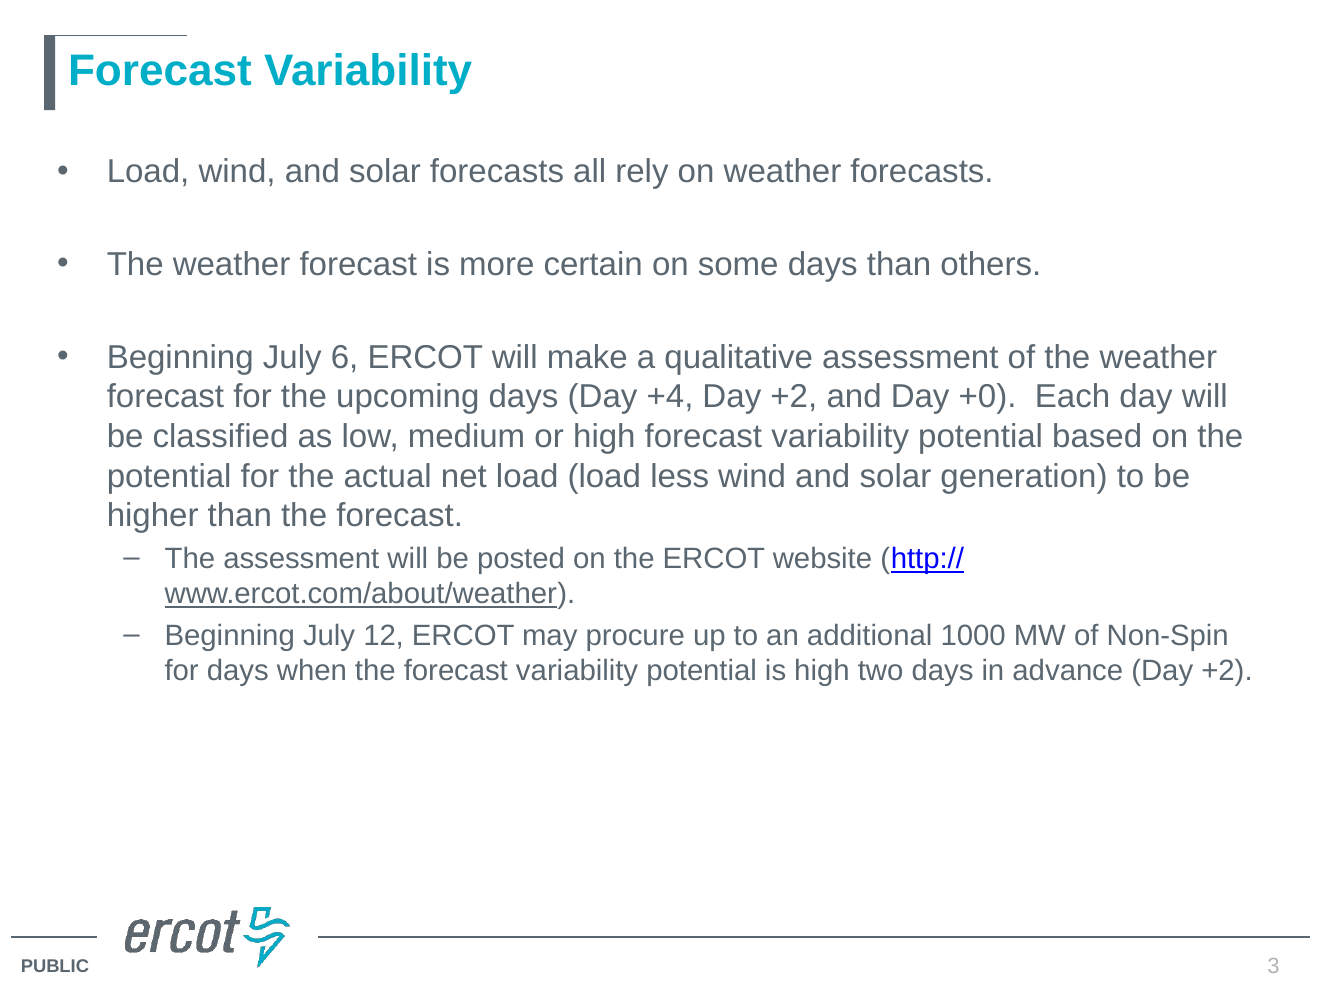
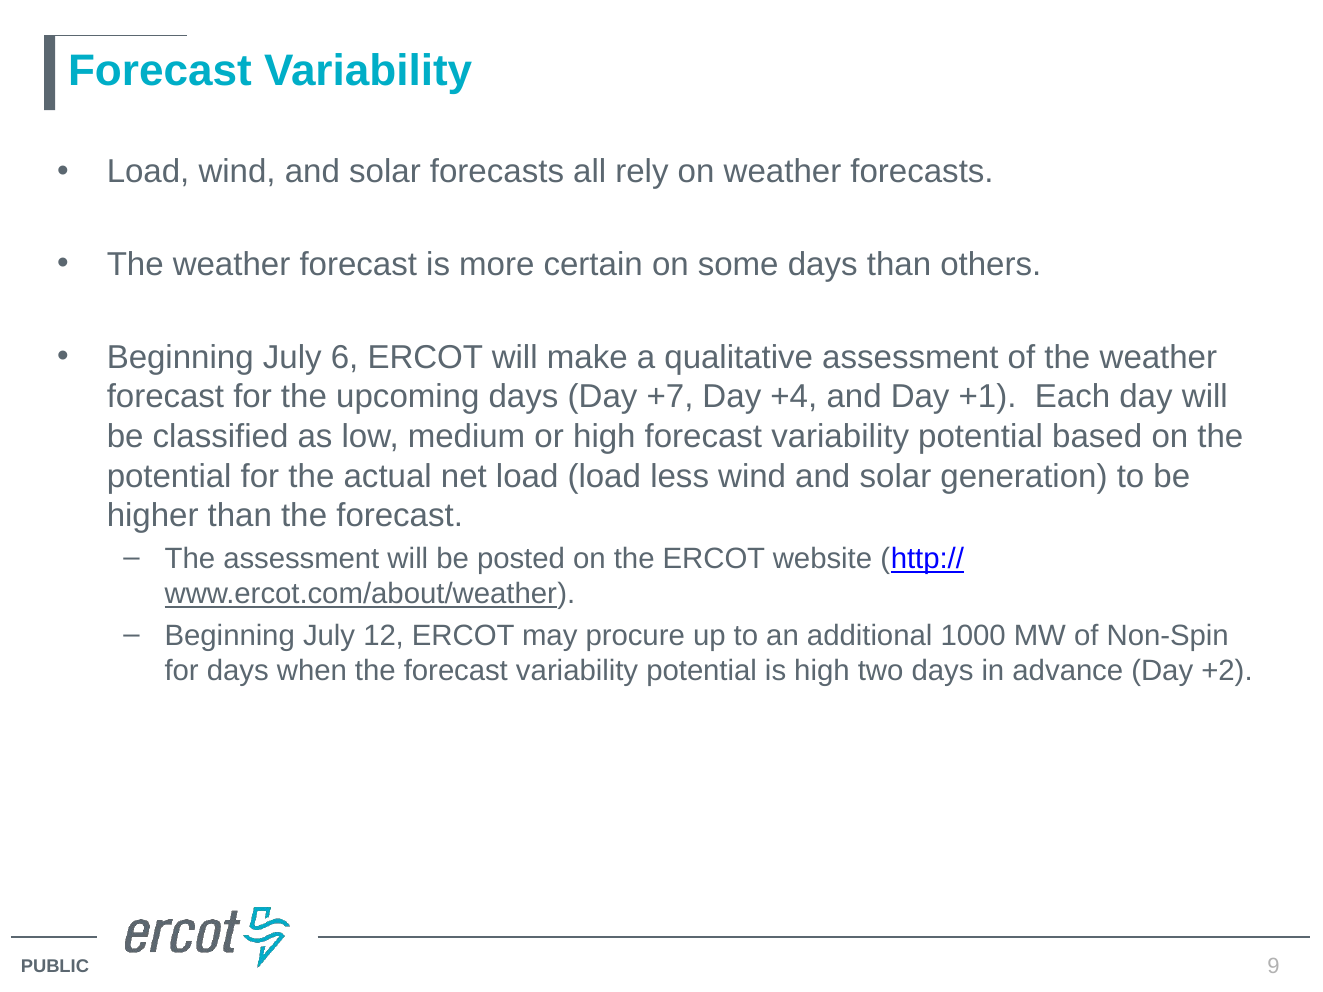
+4: +4 -> +7 (670, 397)
+2: +2 -> +4 (794, 397)
+0: +0 -> +1 (988, 397)
3: 3 -> 9 (1273, 967)
